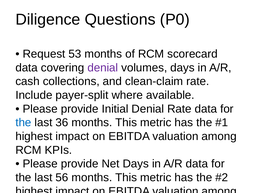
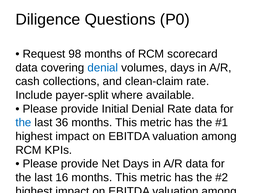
53: 53 -> 98 (75, 54)
denial colour: purple -> blue (103, 68)
56: 56 -> 16 (62, 178)
